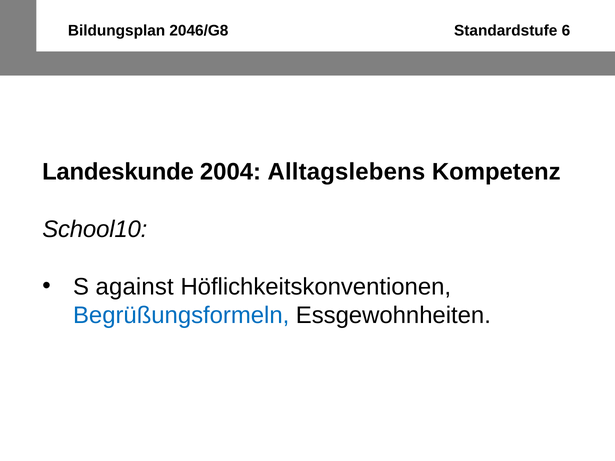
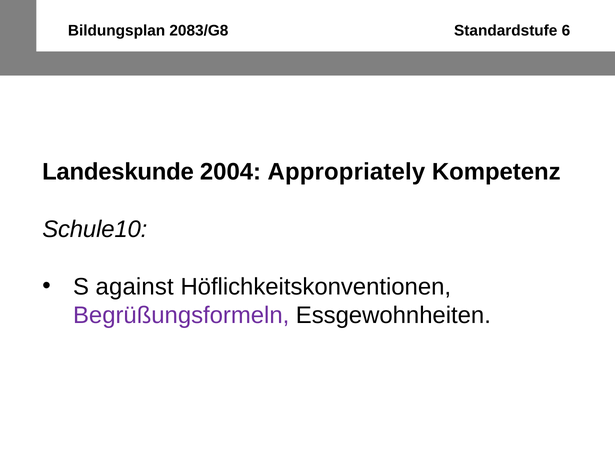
2046/G8: 2046/G8 -> 2083/G8 (199, 31)
Alltagslebens: Alltagslebens -> Appropriately (346, 172)
School10: School10 -> Schule10 (95, 229)
Begrüßungsformeln colour: blue -> purple (181, 316)
